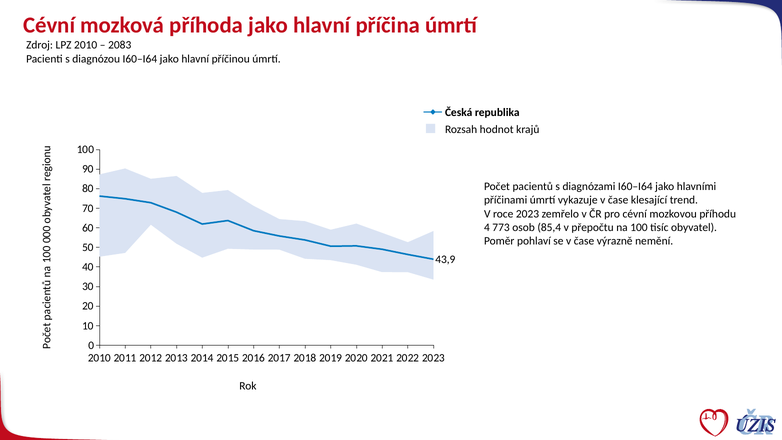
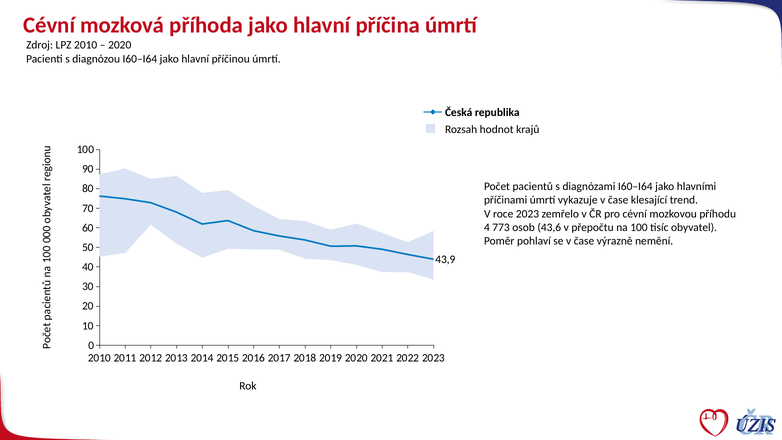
2083: 2083 -> 2020 (120, 45)
85,4: 85,4 -> 43,6 (549, 227)
